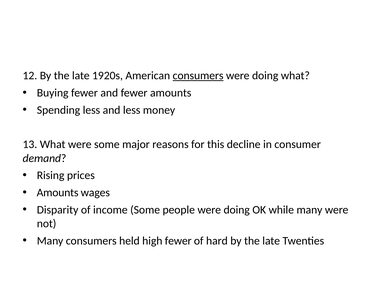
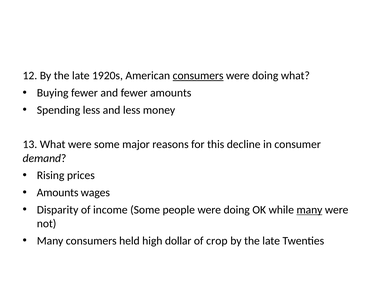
many underline: none -> present (309, 210)
high fewer: fewer -> dollar (178, 241)
hard: hard -> crop (217, 241)
